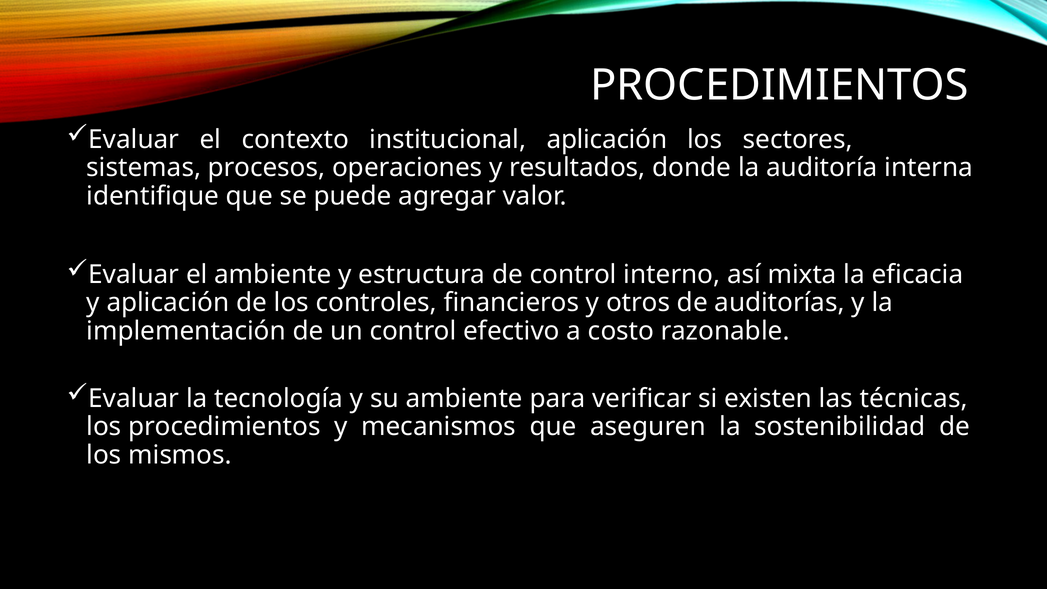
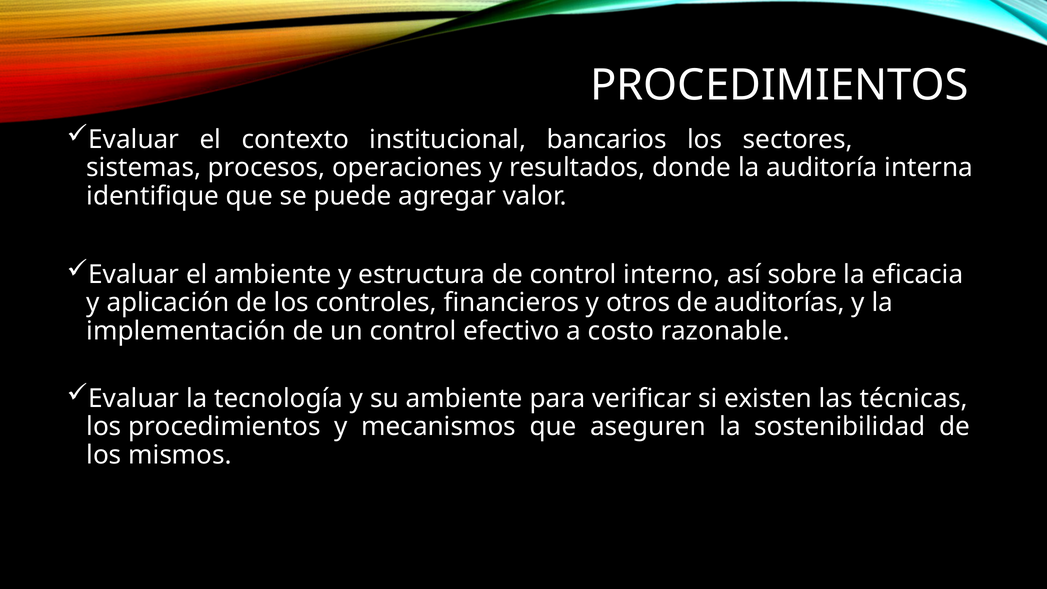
institucional aplicación: aplicación -> bancarios (607, 140)
mixta: mixta -> sobre (802, 274)
